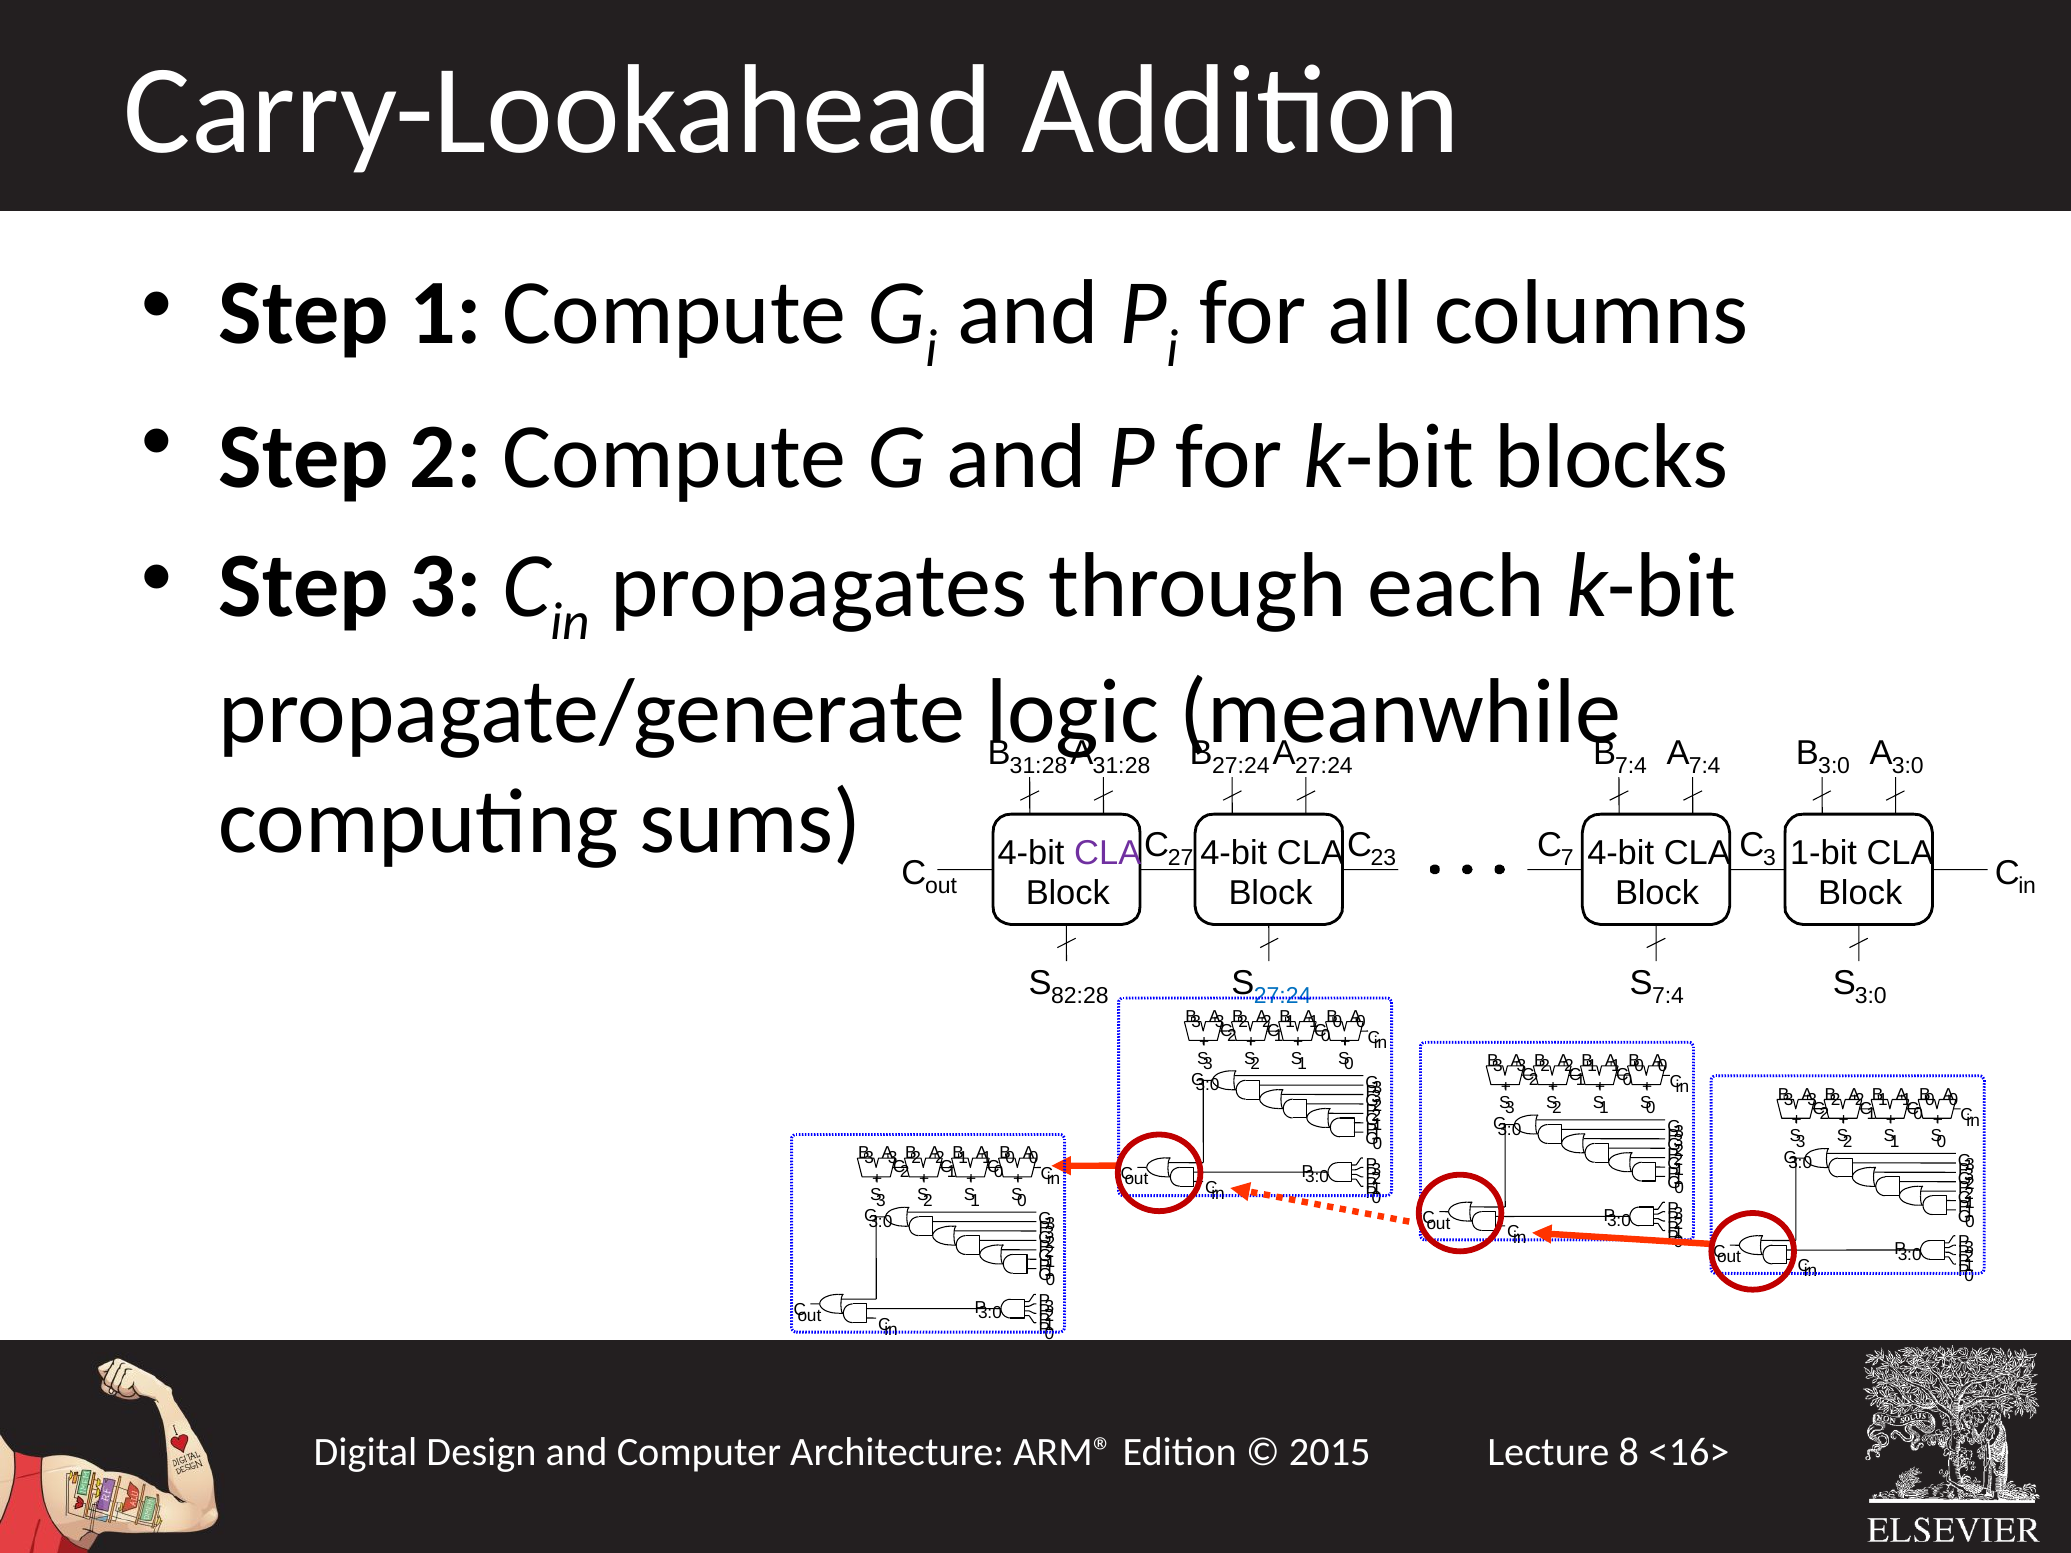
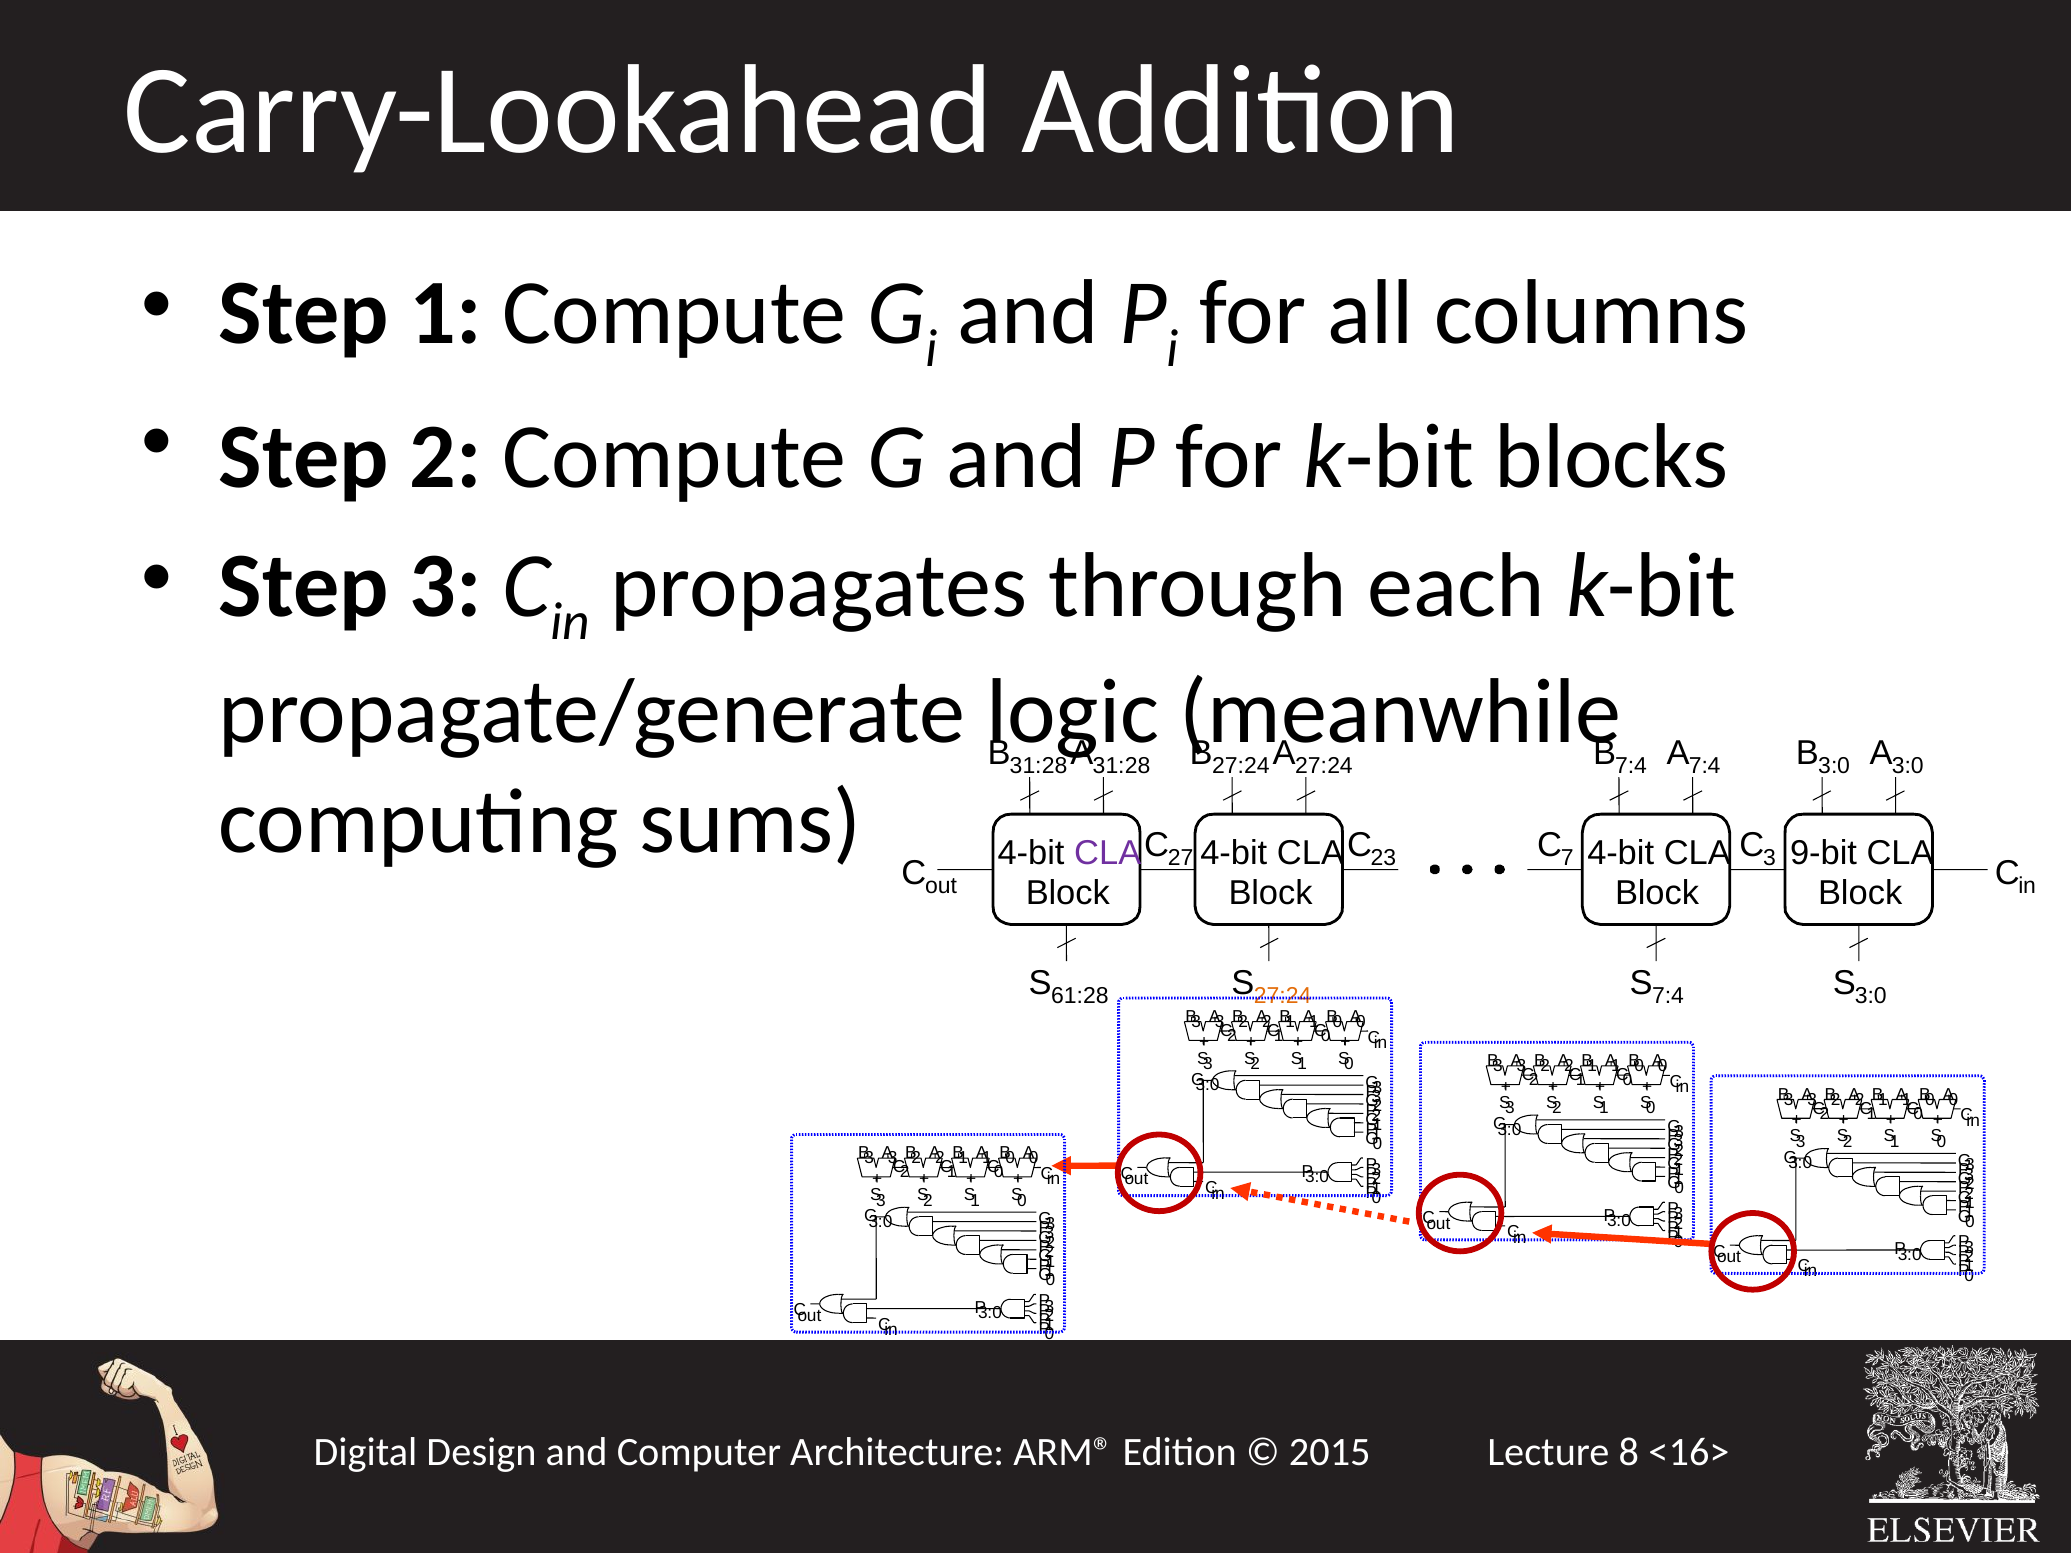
1-bit: 1-bit -> 9-bit (1824, 854)
82:28: 82:28 -> 61:28 (1080, 997)
27:24 colour: blue -> orange (1283, 997)
